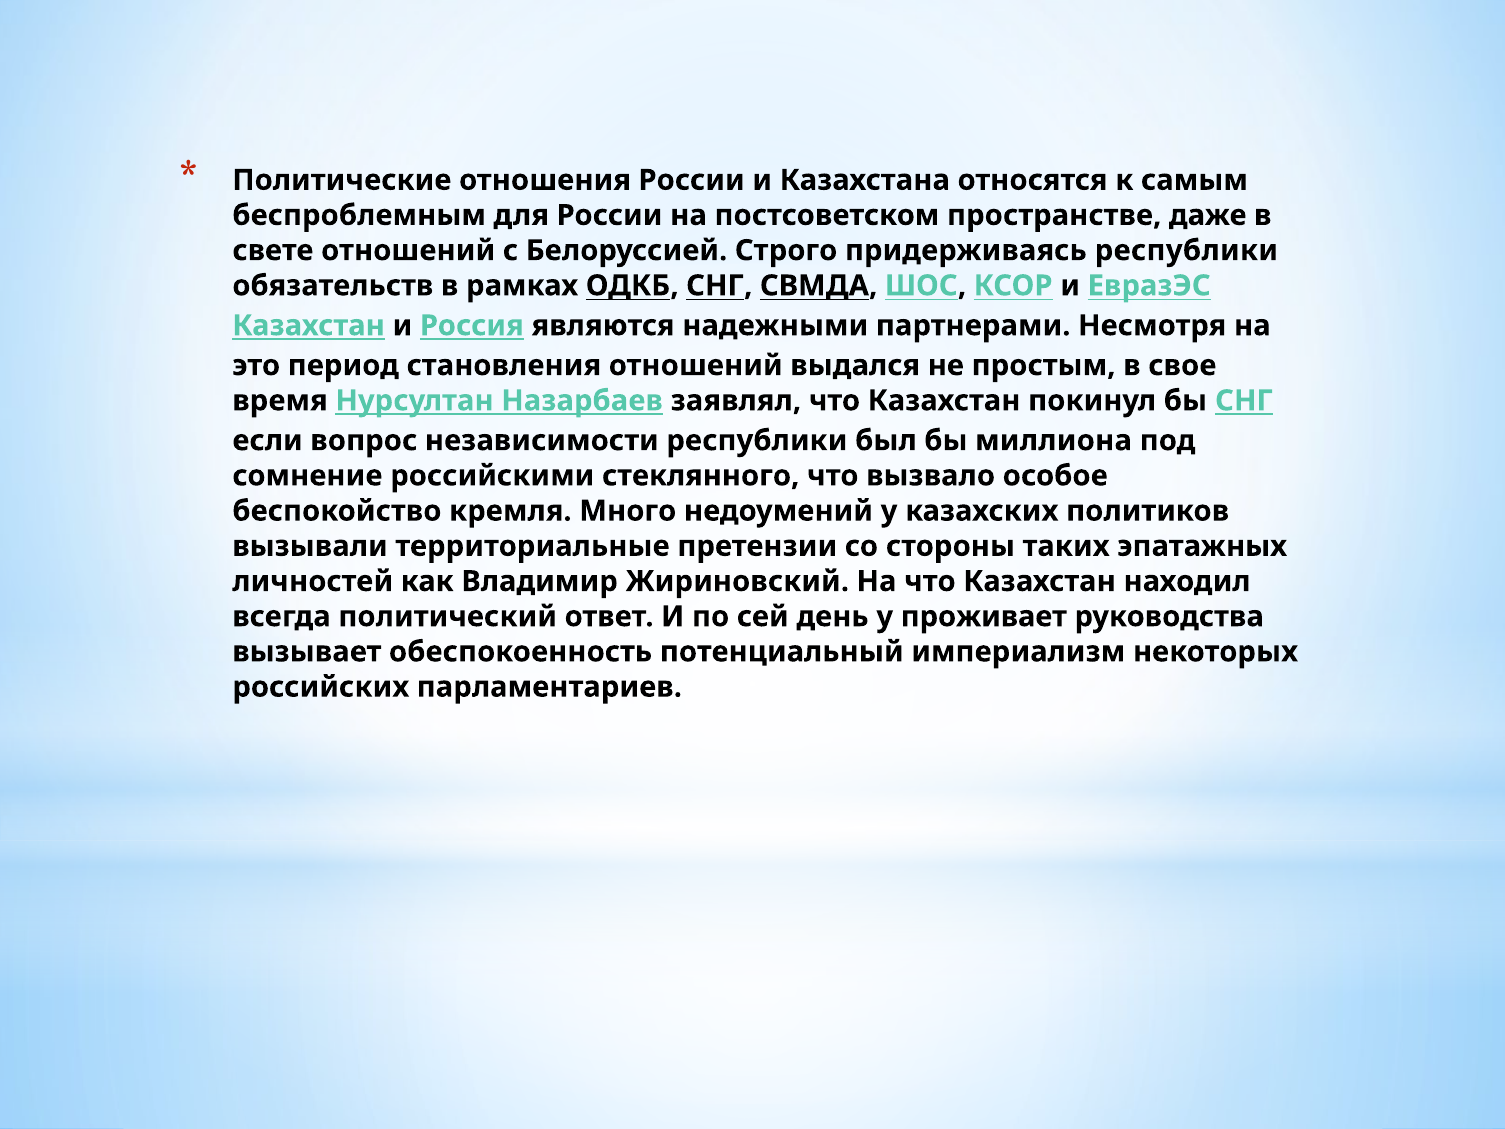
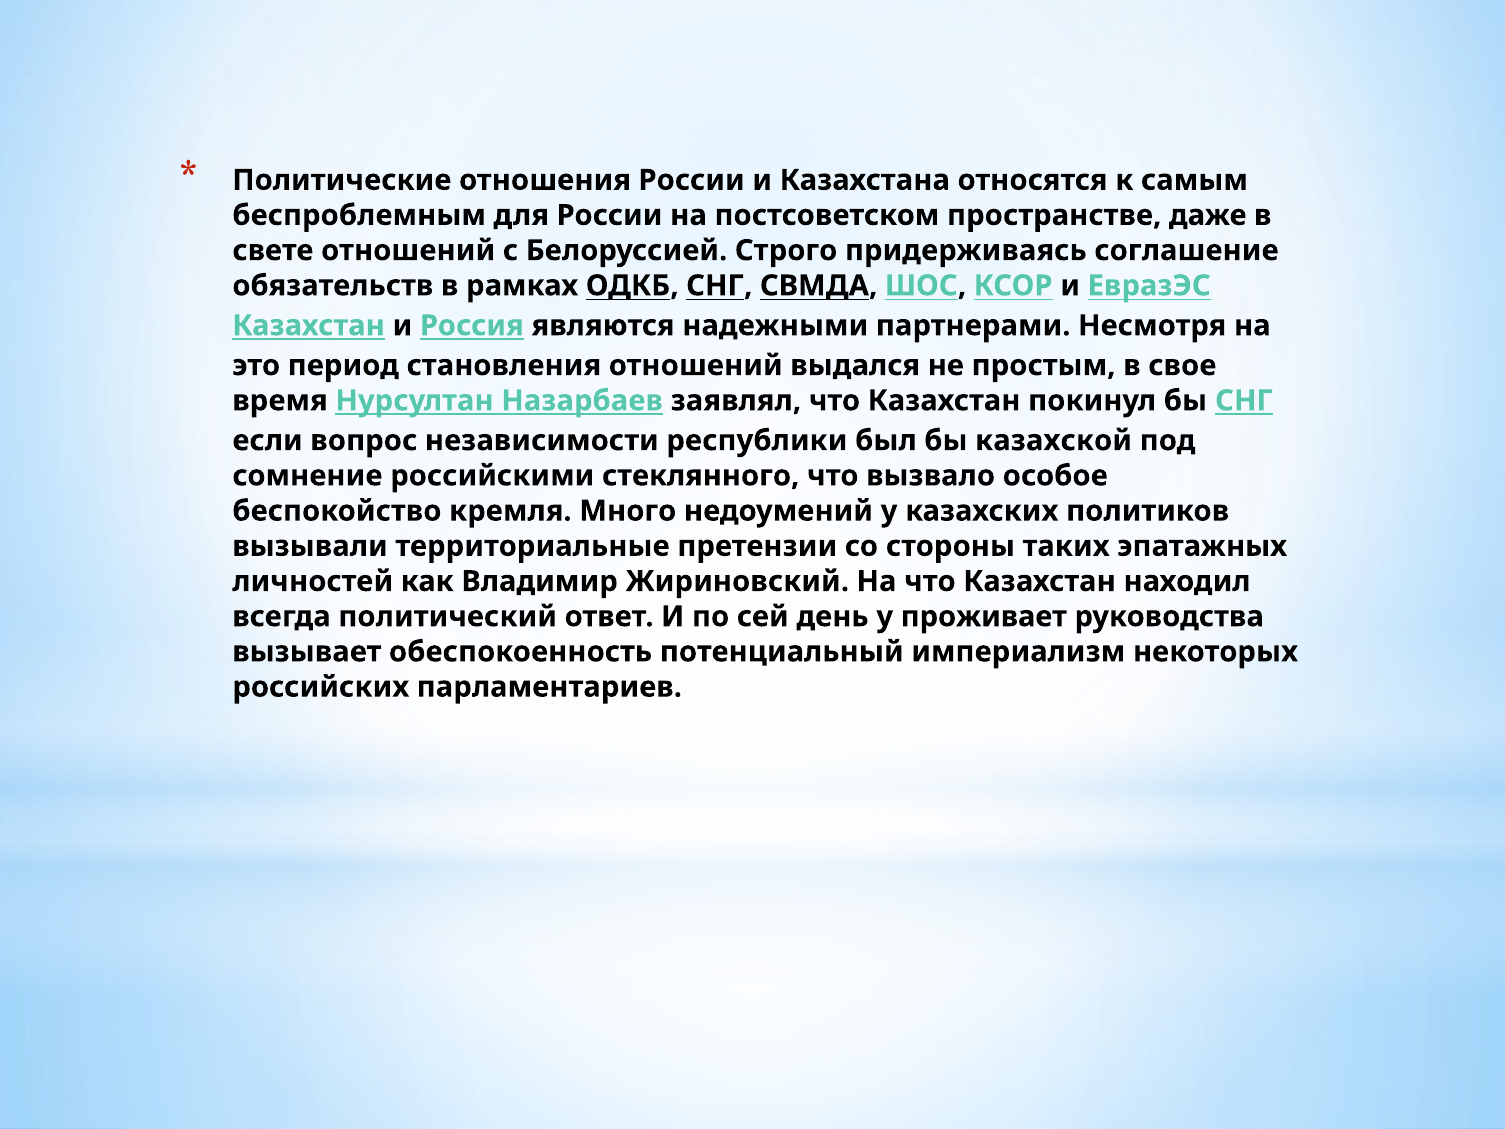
придерживаясь республики: республики -> соглашение (1186, 250)
миллиона: миллиона -> казахской (1054, 440)
